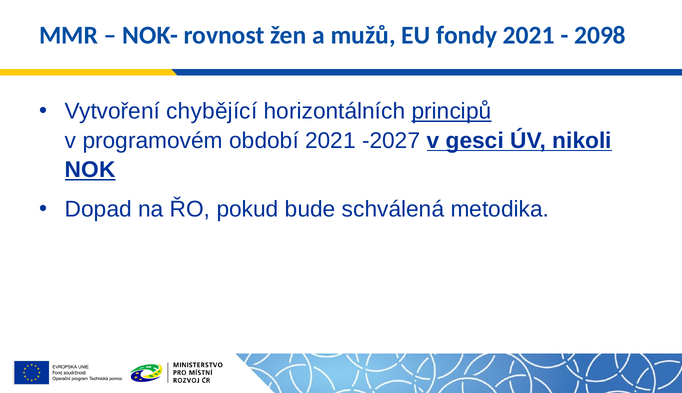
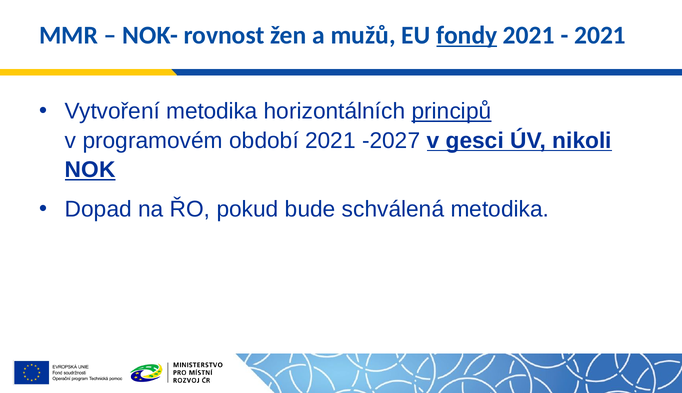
fondy underline: none -> present (467, 35)
2098: 2098 -> 2021 (600, 35)
Vytvoření chybějící: chybějící -> metodika (212, 111)
